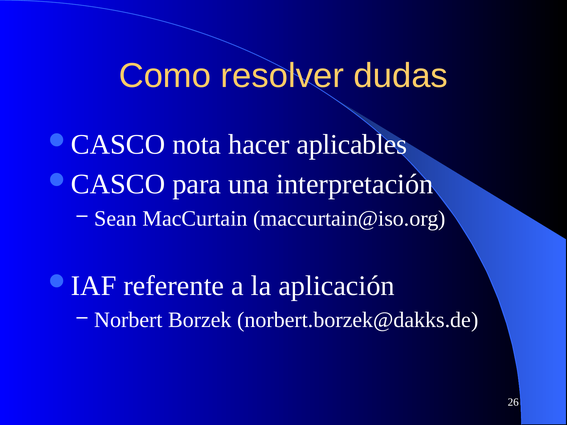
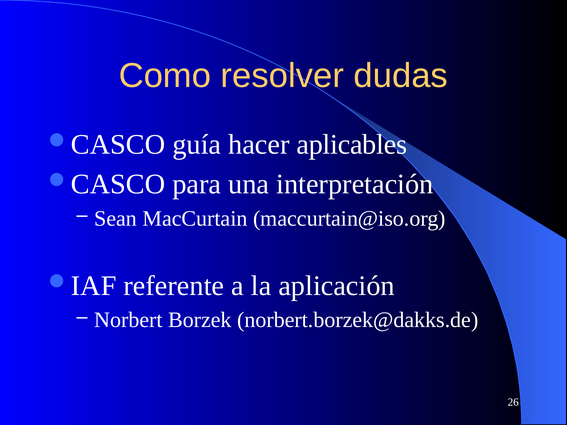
nota: nota -> guía (197, 145)
